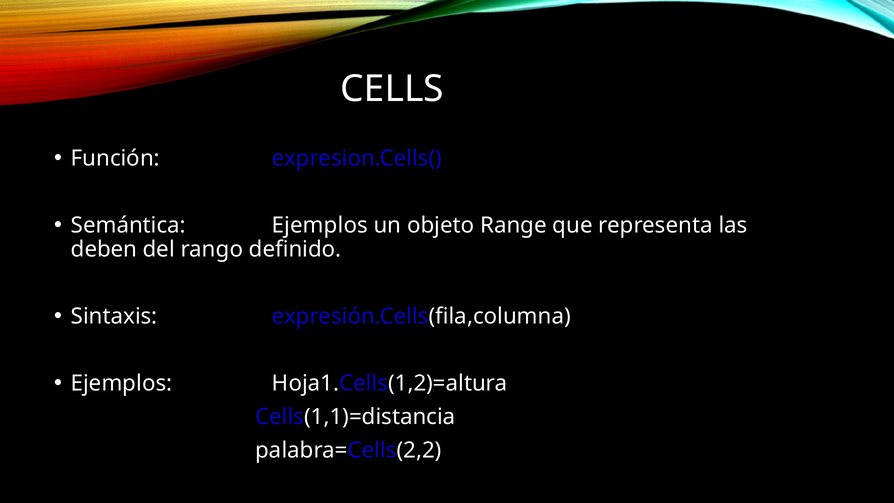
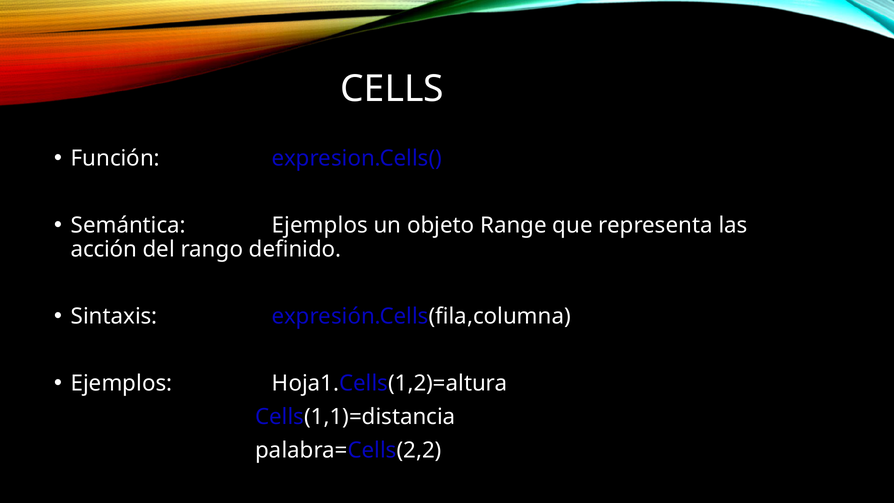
deben: deben -> acción (104, 249)
